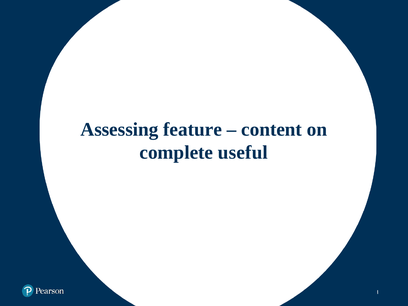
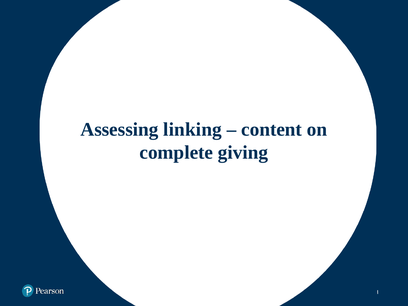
feature: feature -> linking (193, 129)
useful: useful -> giving (243, 152)
